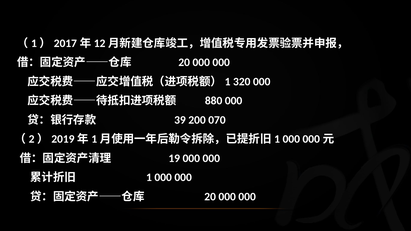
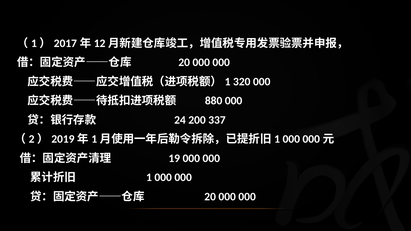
39: 39 -> 24 (180, 120)
070: 070 -> 337 (217, 120)
